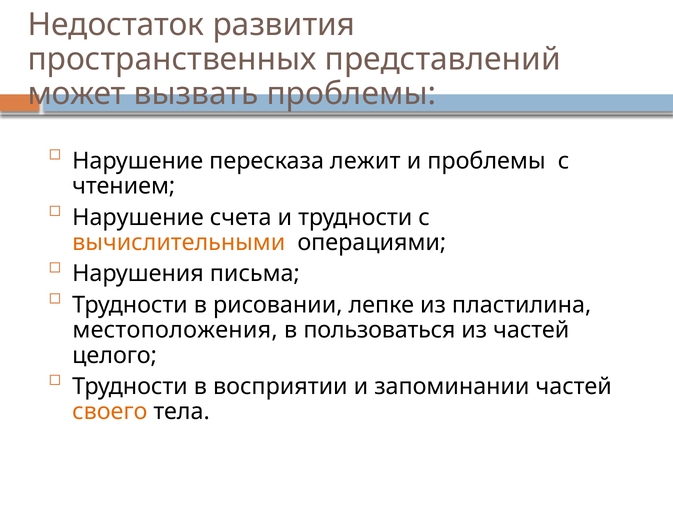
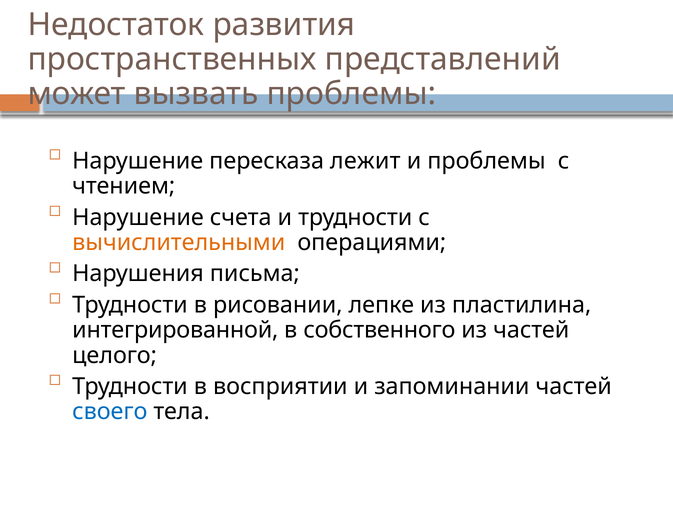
местоположения: местоположения -> интегрированной (175, 330)
пользоваться: пользоваться -> собственного (379, 330)
своего colour: orange -> blue (110, 411)
